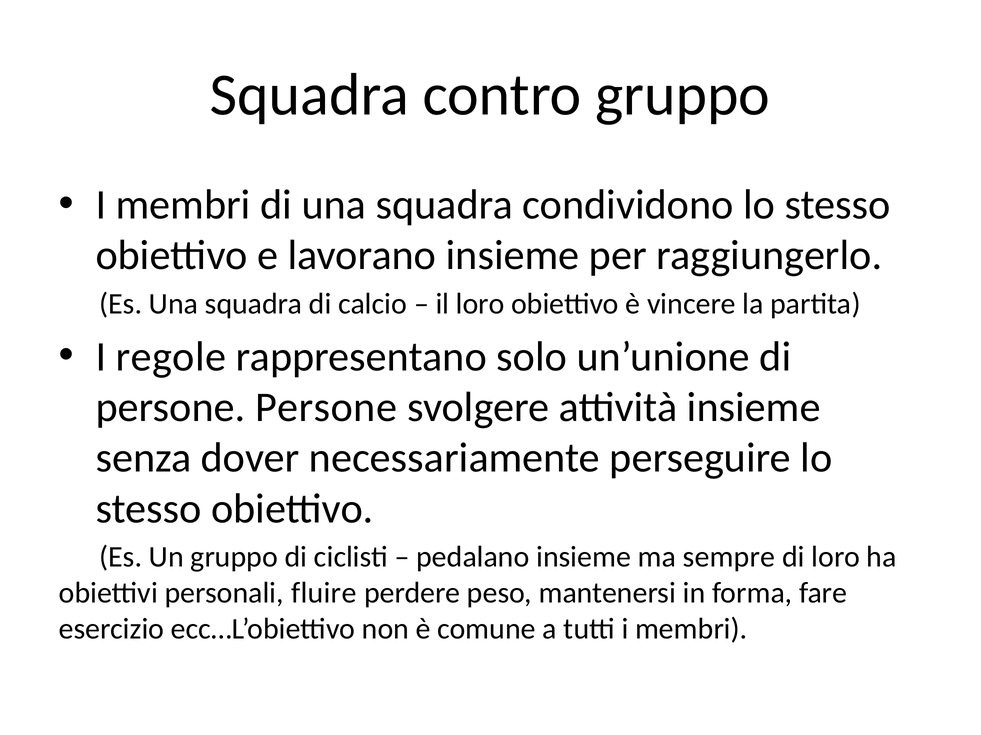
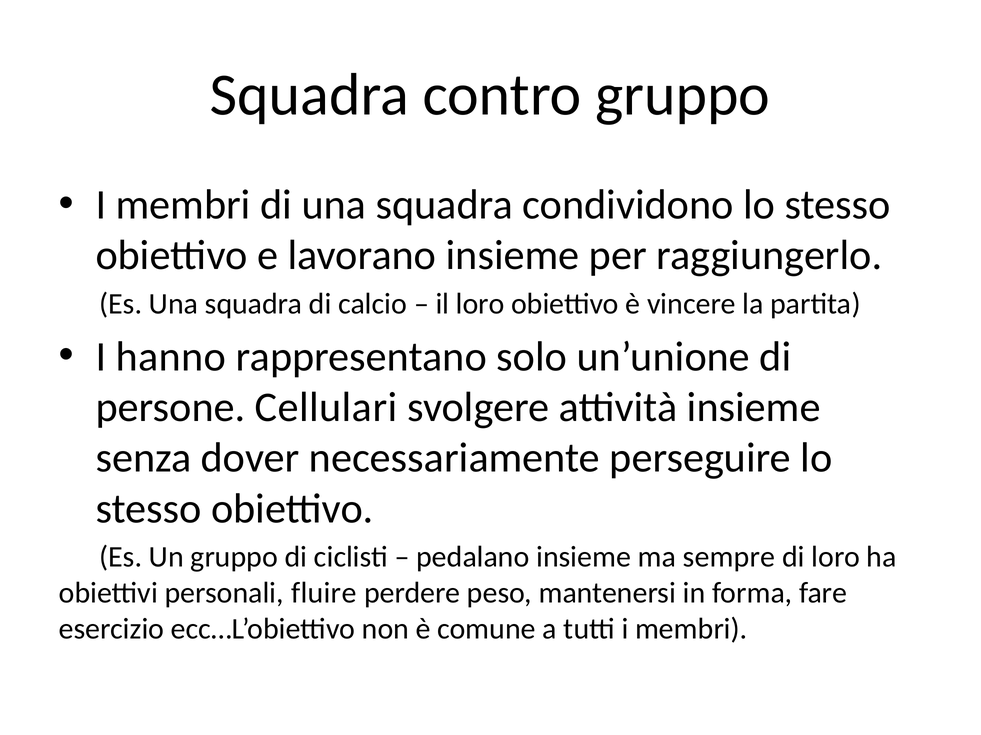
regole: regole -> hanno (171, 357)
persone Persone: Persone -> Cellulari (326, 408)
